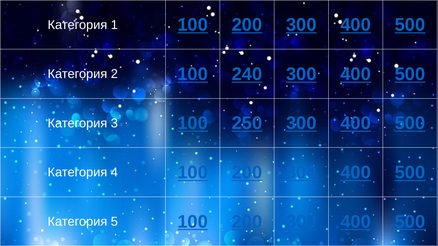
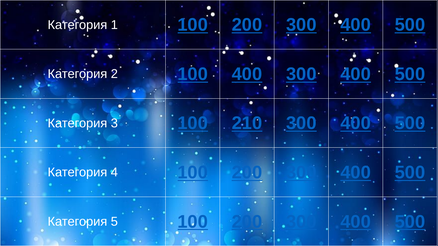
100 240: 240 -> 400 (247, 74)
250: 250 -> 210 (247, 123)
